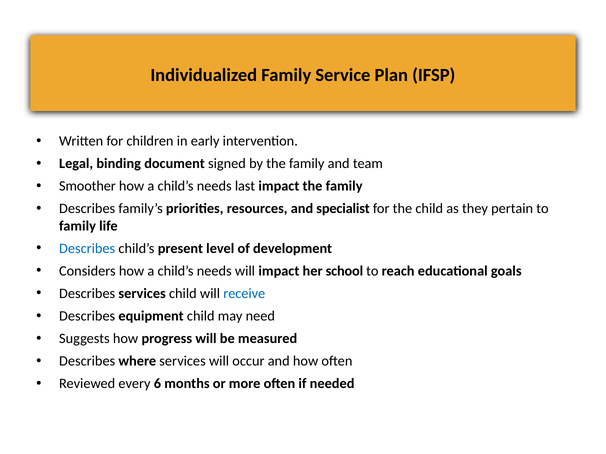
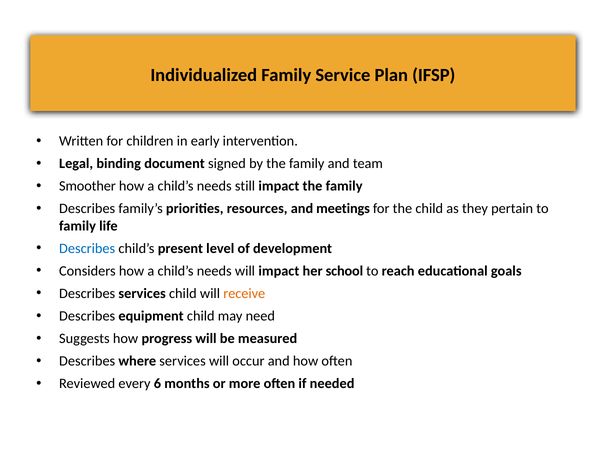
last: last -> still (245, 186)
specialist: specialist -> meetings (343, 209)
receive colour: blue -> orange (244, 294)
